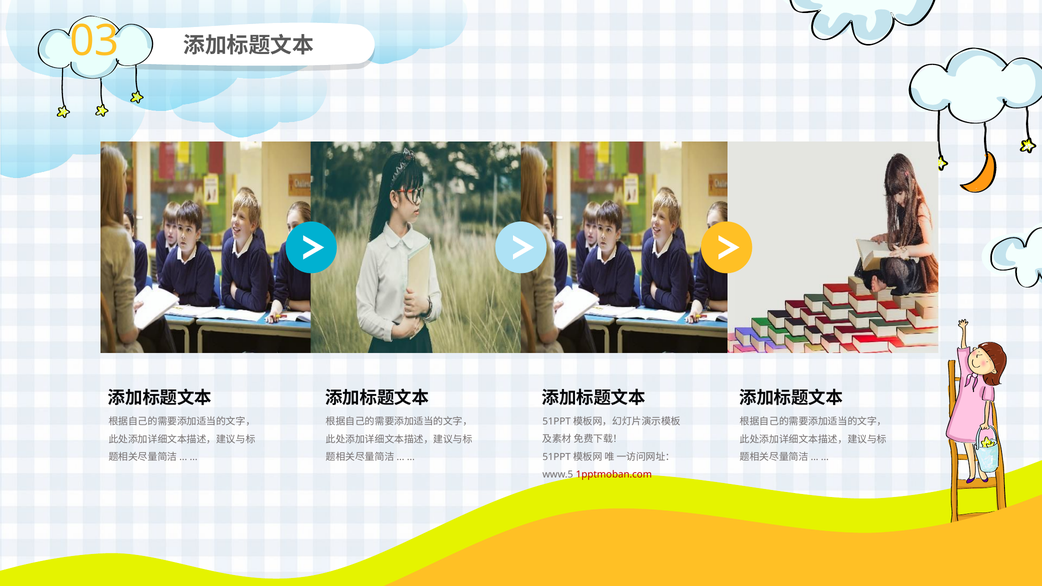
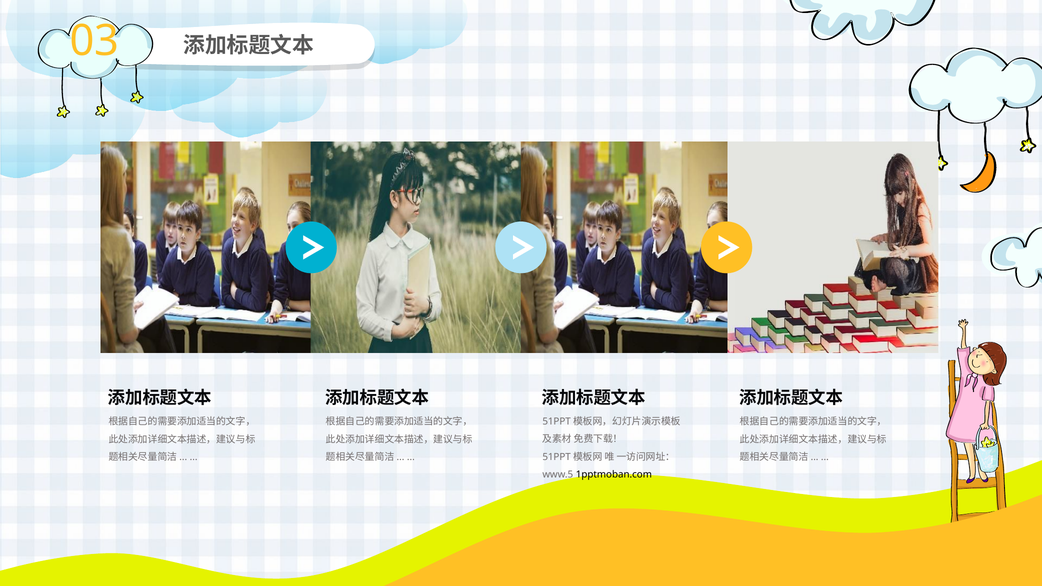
1pptmoban.com colour: red -> black (614, 475)
